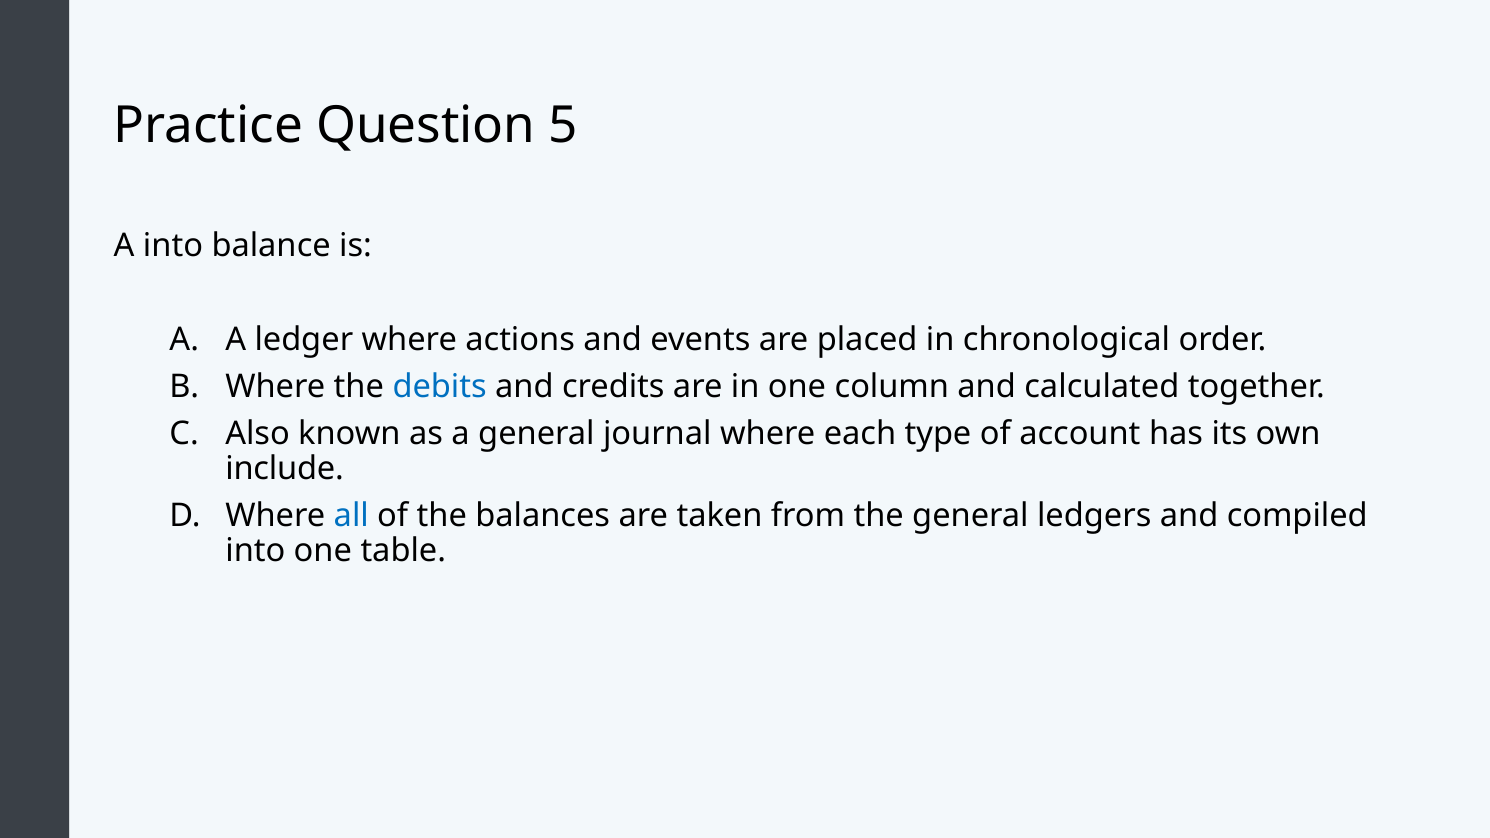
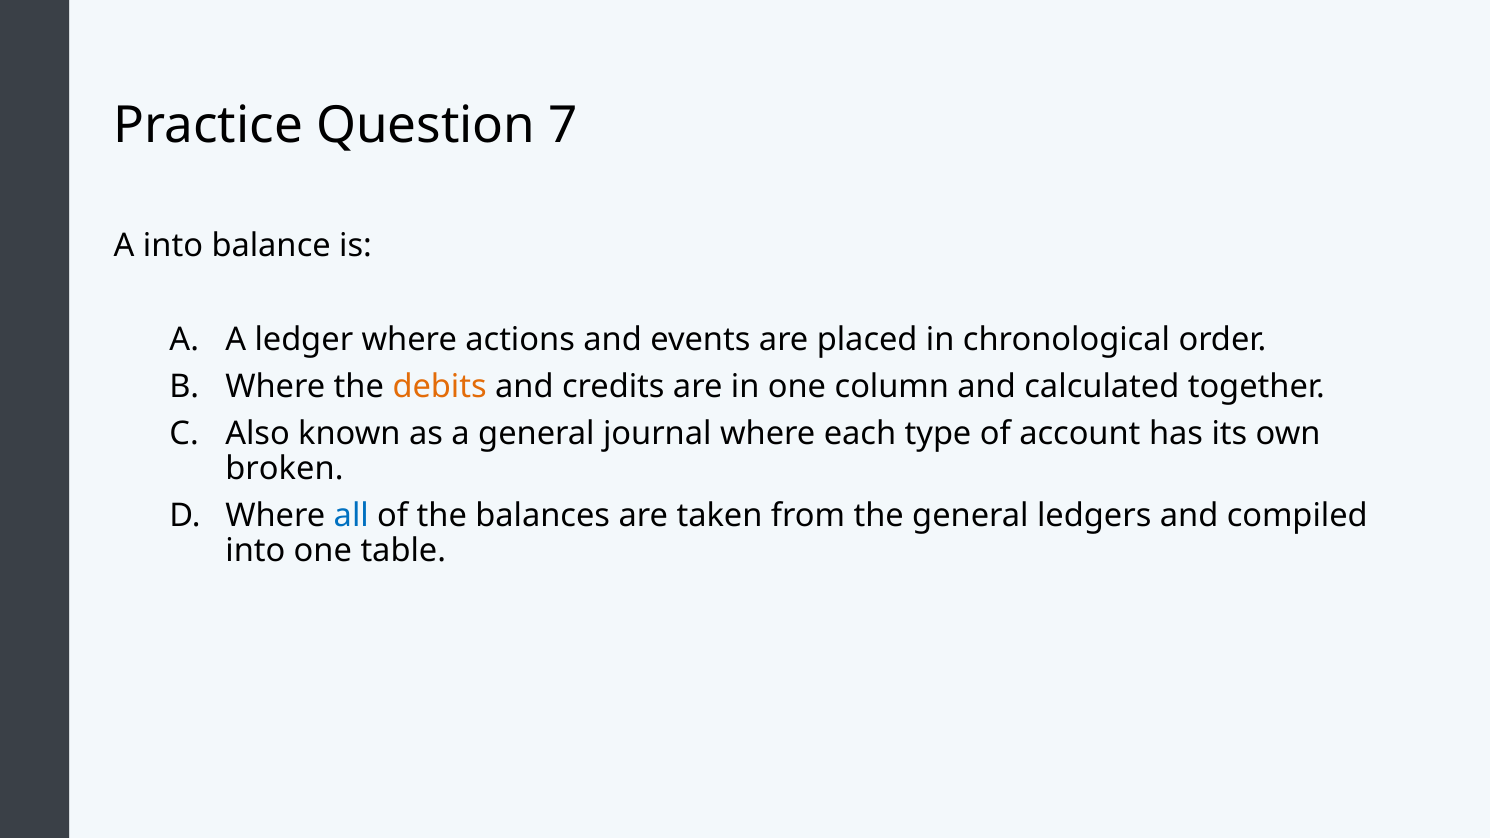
5: 5 -> 7 (563, 125)
debits colour: blue -> orange (440, 387)
include: include -> broken (284, 469)
